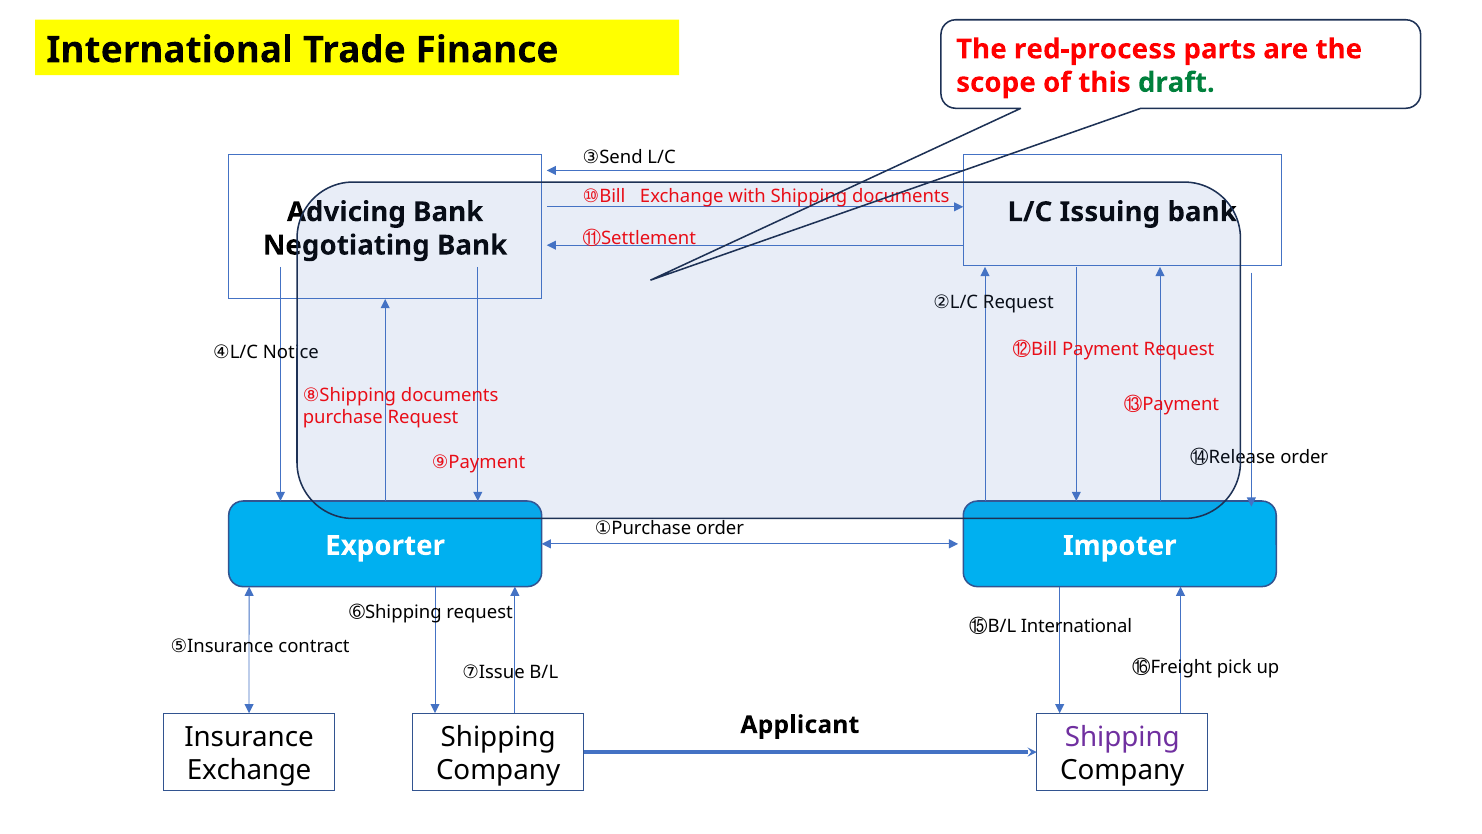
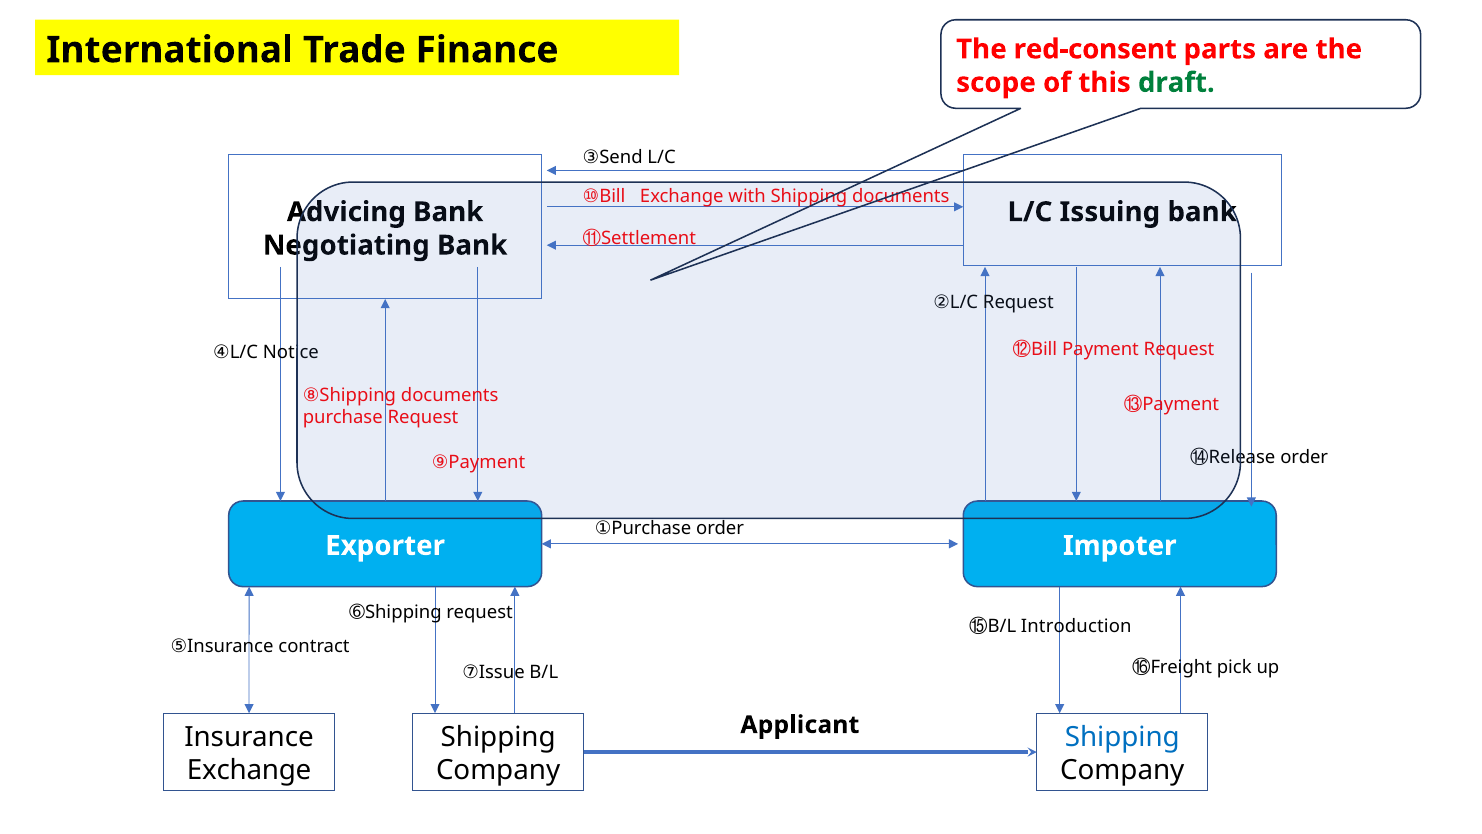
red-process: red-process -> red-consent (1095, 49)
⑮B/L International: International -> Introduction (1076, 626)
Shipping colour: purple -> blue (1122, 737)
